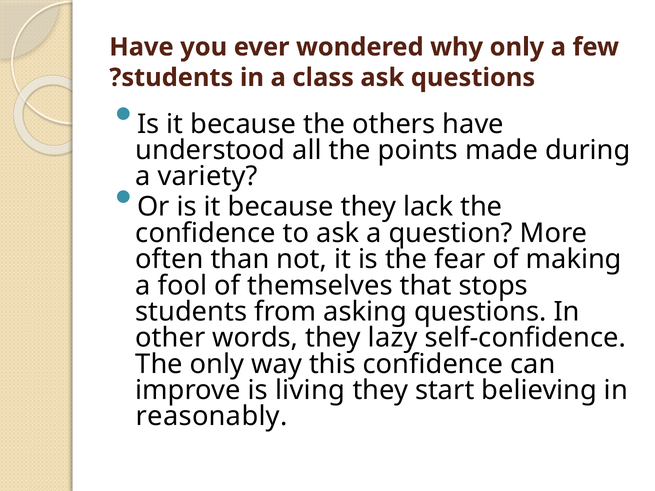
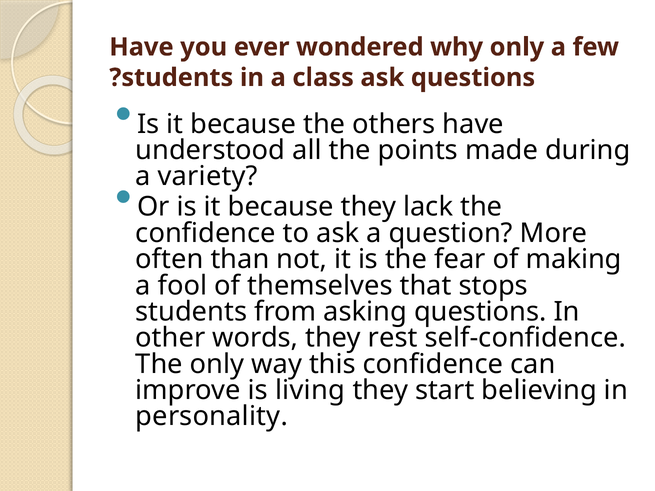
lazy: lazy -> rest (393, 338)
reasonably: reasonably -> personality (212, 417)
